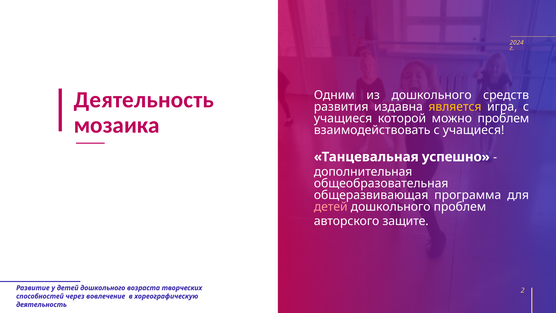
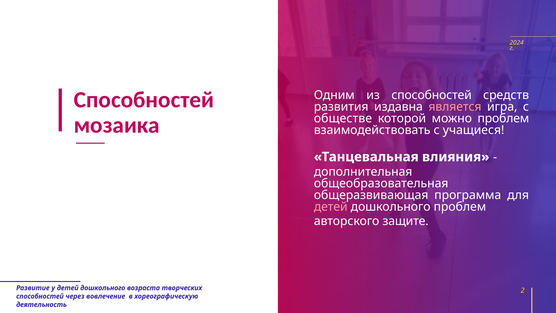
Деятельность: Деятельность -> Способностей (144, 100)
из дошкольного: дошкольного -> способностей (432, 95)
является colour: yellow -> pink (455, 107)
учащиеся: учащиеся -> обществе (343, 118)
успешно: успешно -> влияния (456, 157)
